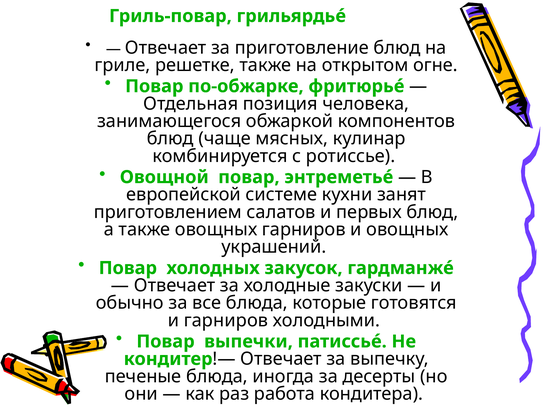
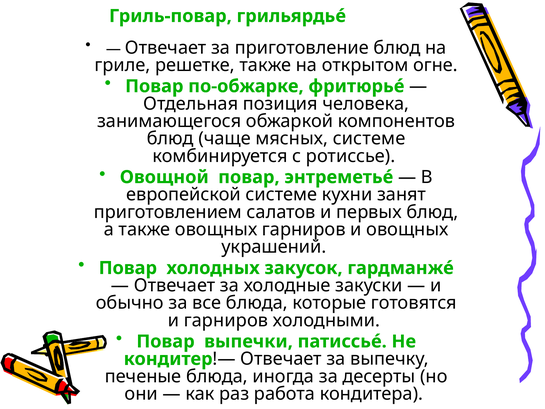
мясных кулинар: кулинар -> системе (369, 139)
